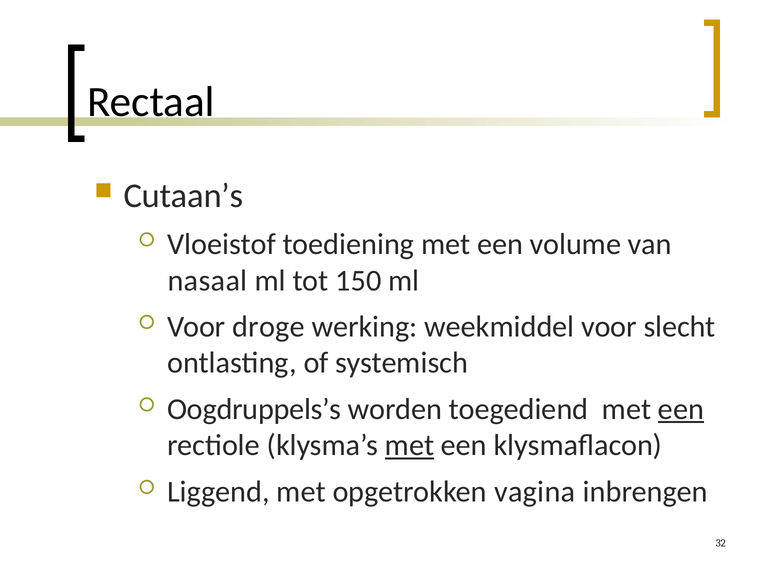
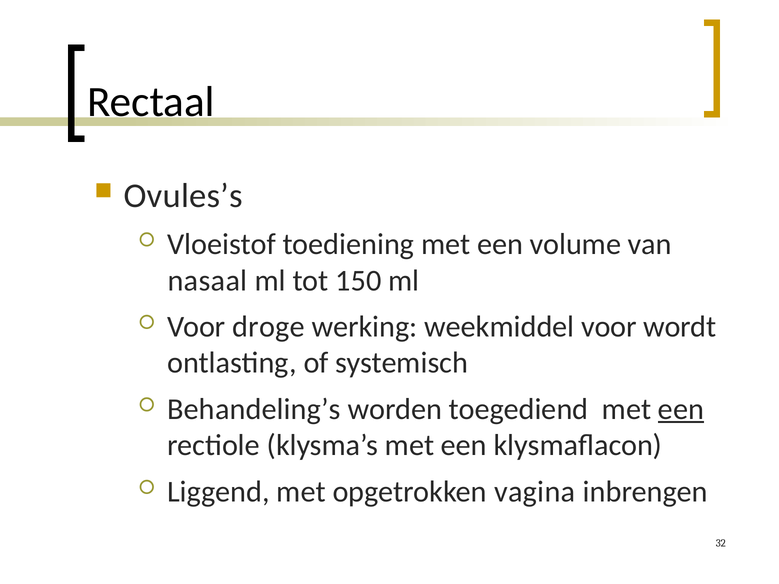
Cutaan’s: Cutaan’s -> Ovules’s (183, 196)
slecht: slecht -> wordt (680, 327)
Oogdruppels’s: Oogdruppels’s -> Behandeling’s (254, 409)
met underline: present -> none (410, 446)
